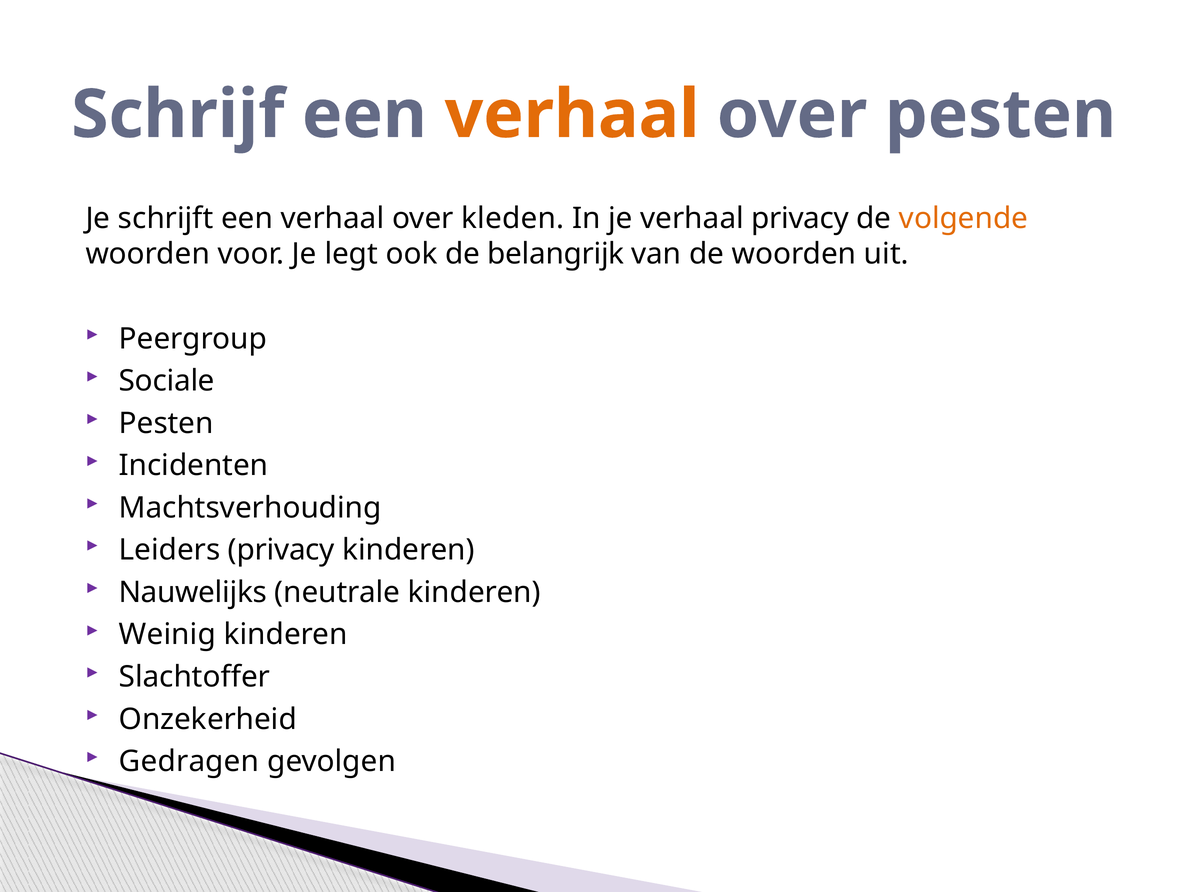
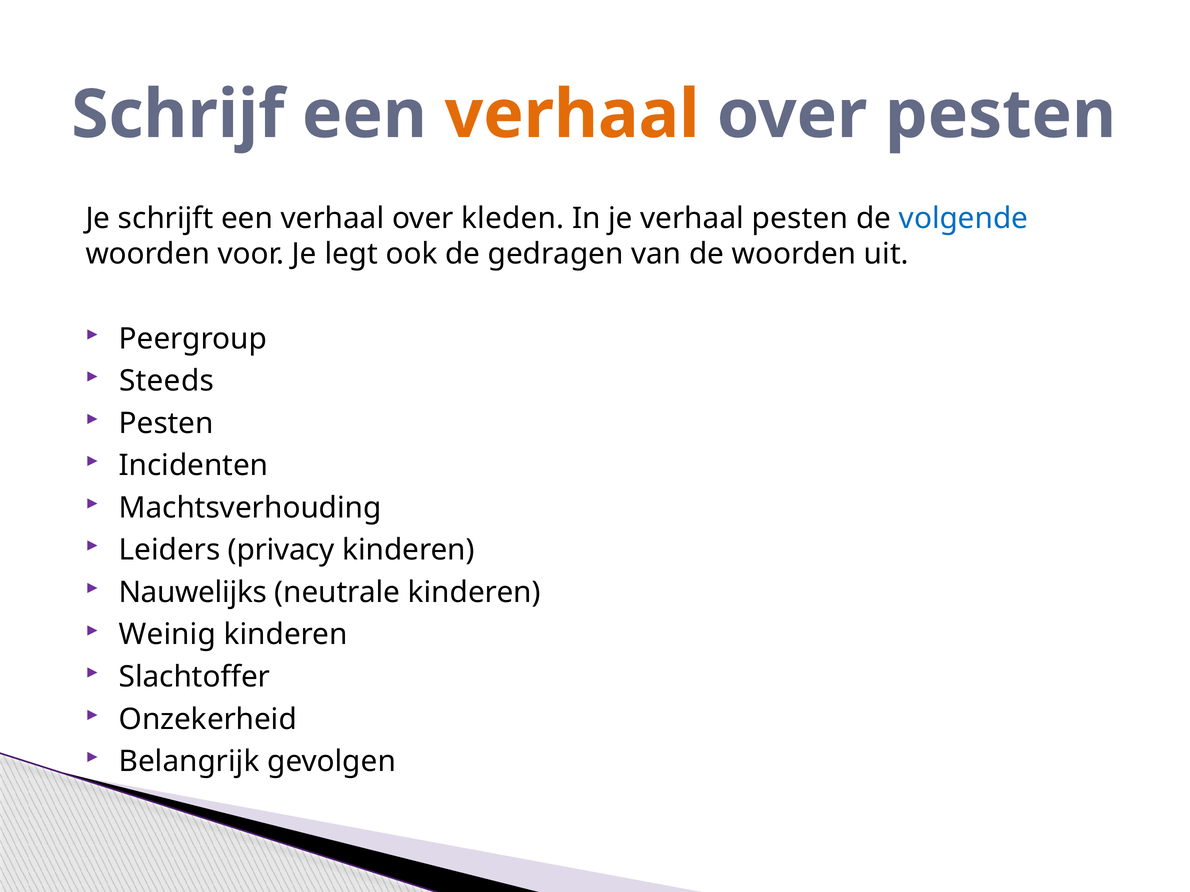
verhaal privacy: privacy -> pesten (800, 219)
volgende colour: orange -> blue (964, 219)
belangrijk: belangrijk -> gedragen (556, 254)
Sociale: Sociale -> Steeds (167, 381)
Gedragen: Gedragen -> Belangrijk (189, 762)
